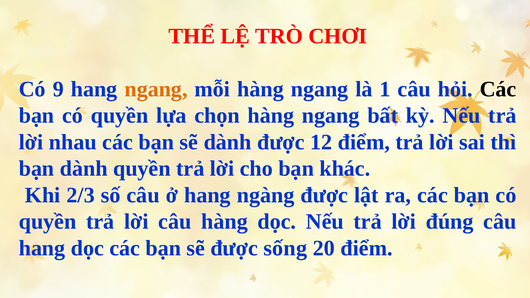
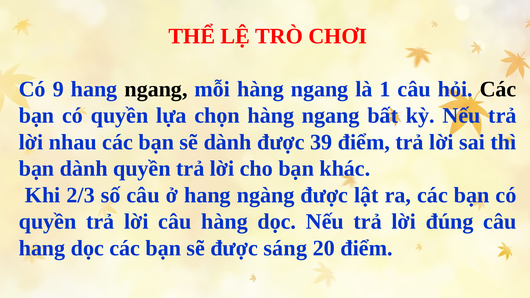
ngang colour: orange -> black (156, 89)
12: 12 -> 39 (321, 142)
sống: sống -> sáng (285, 248)
